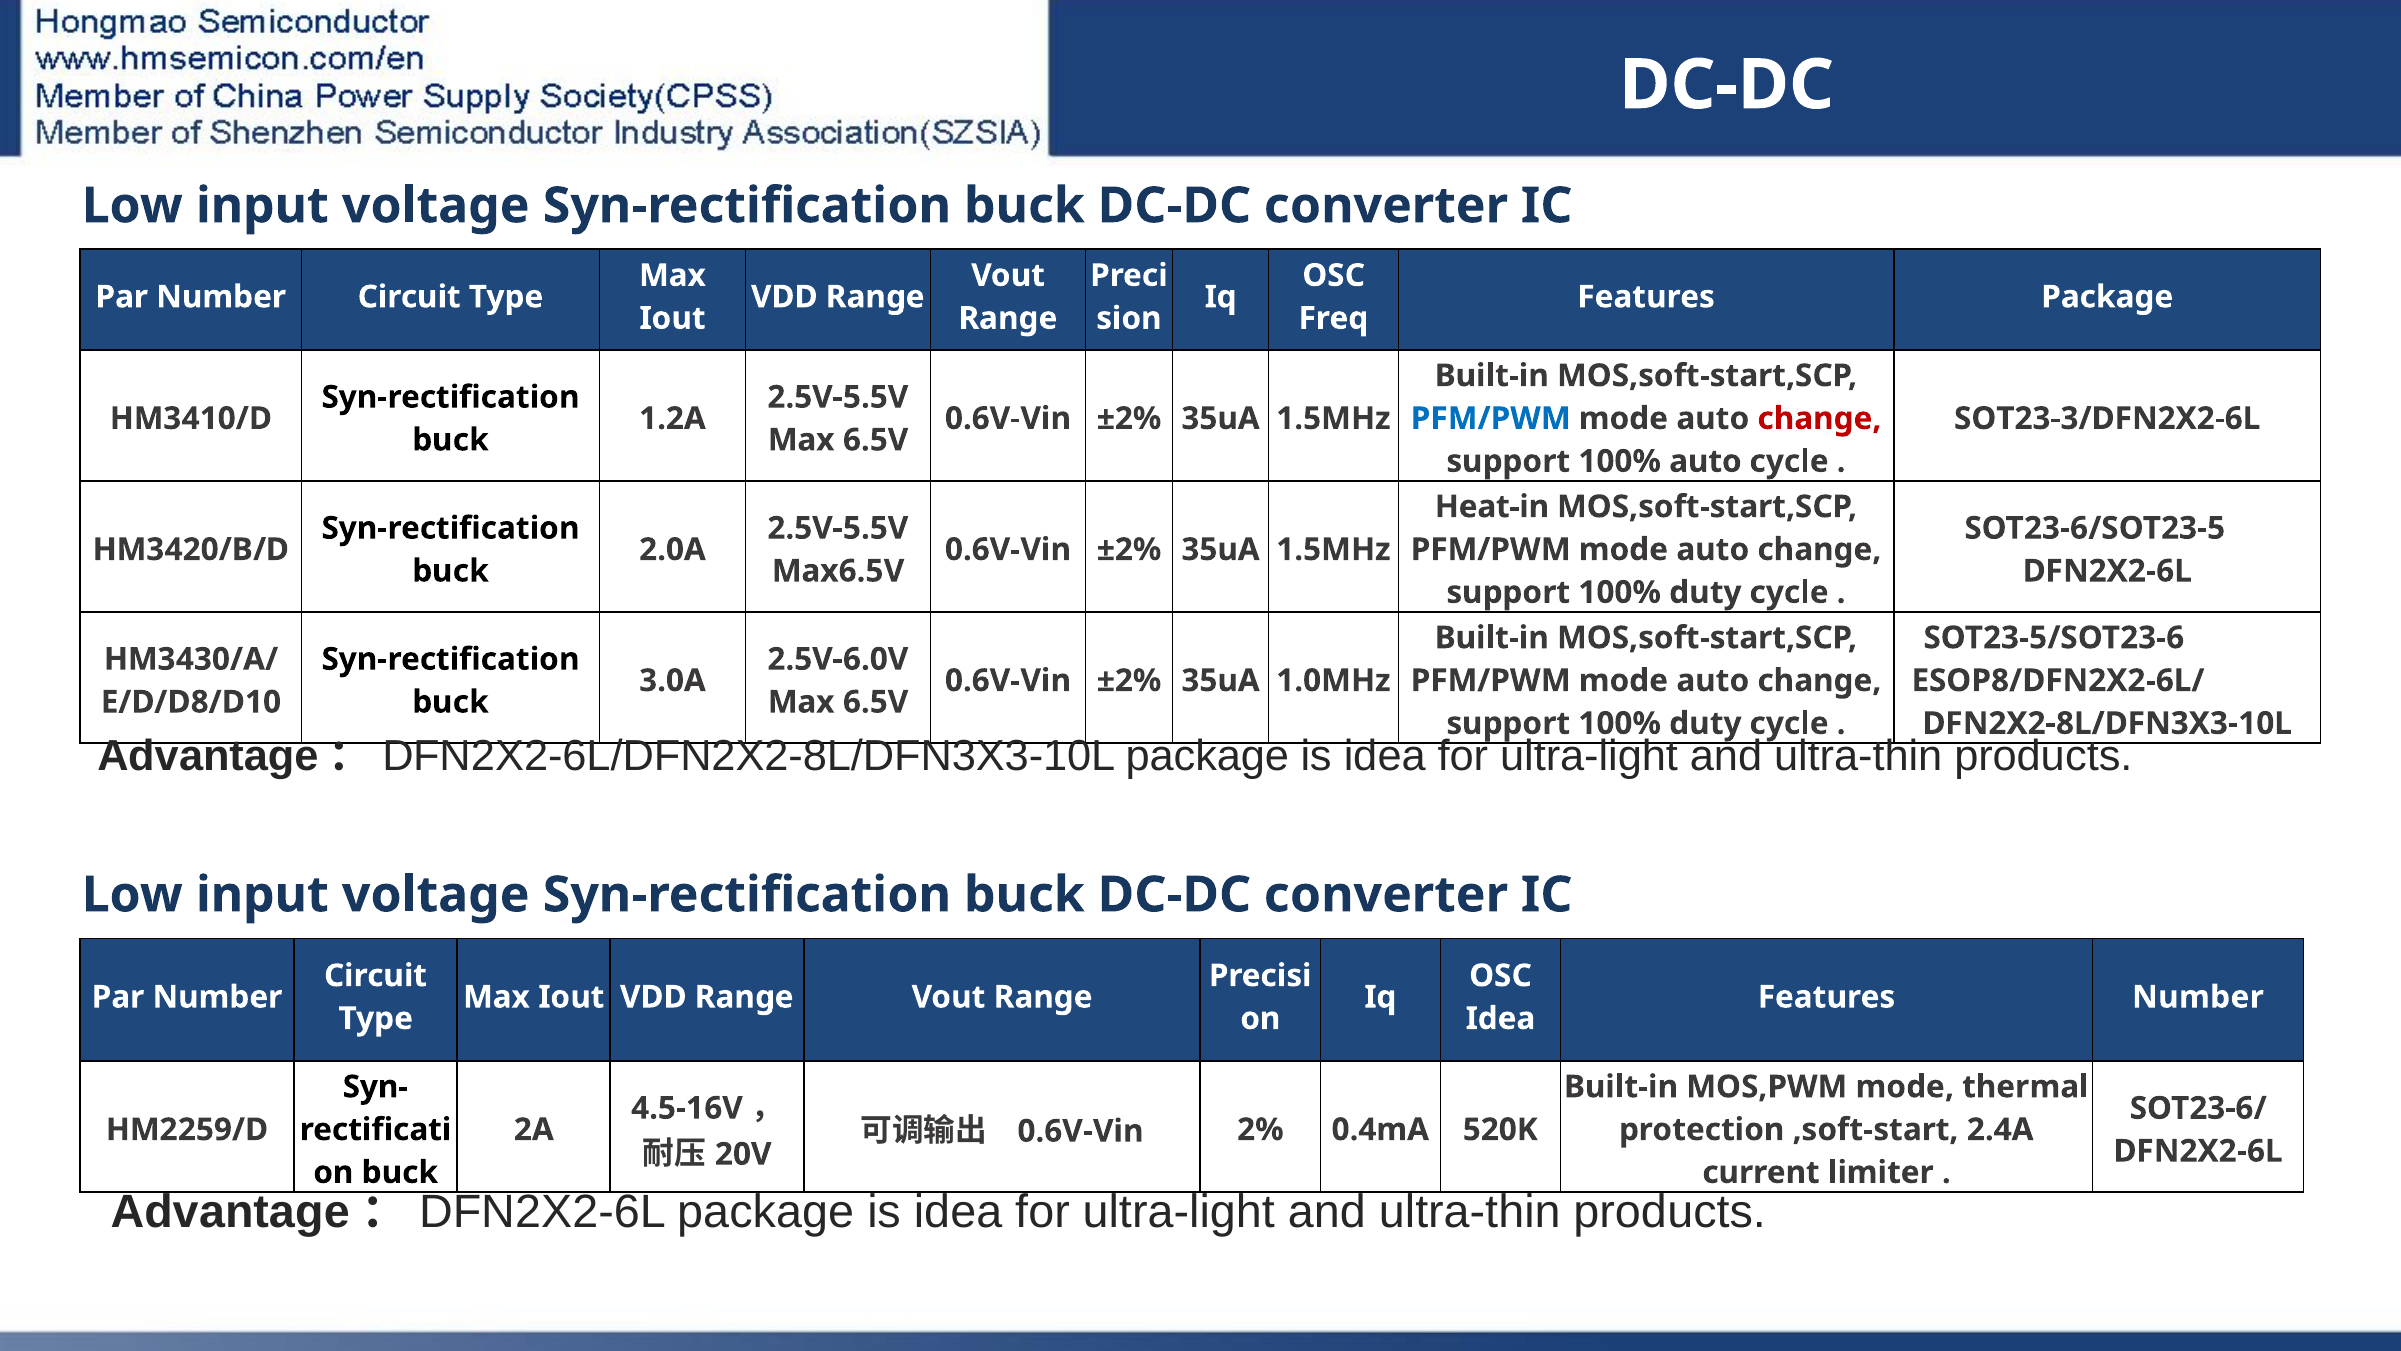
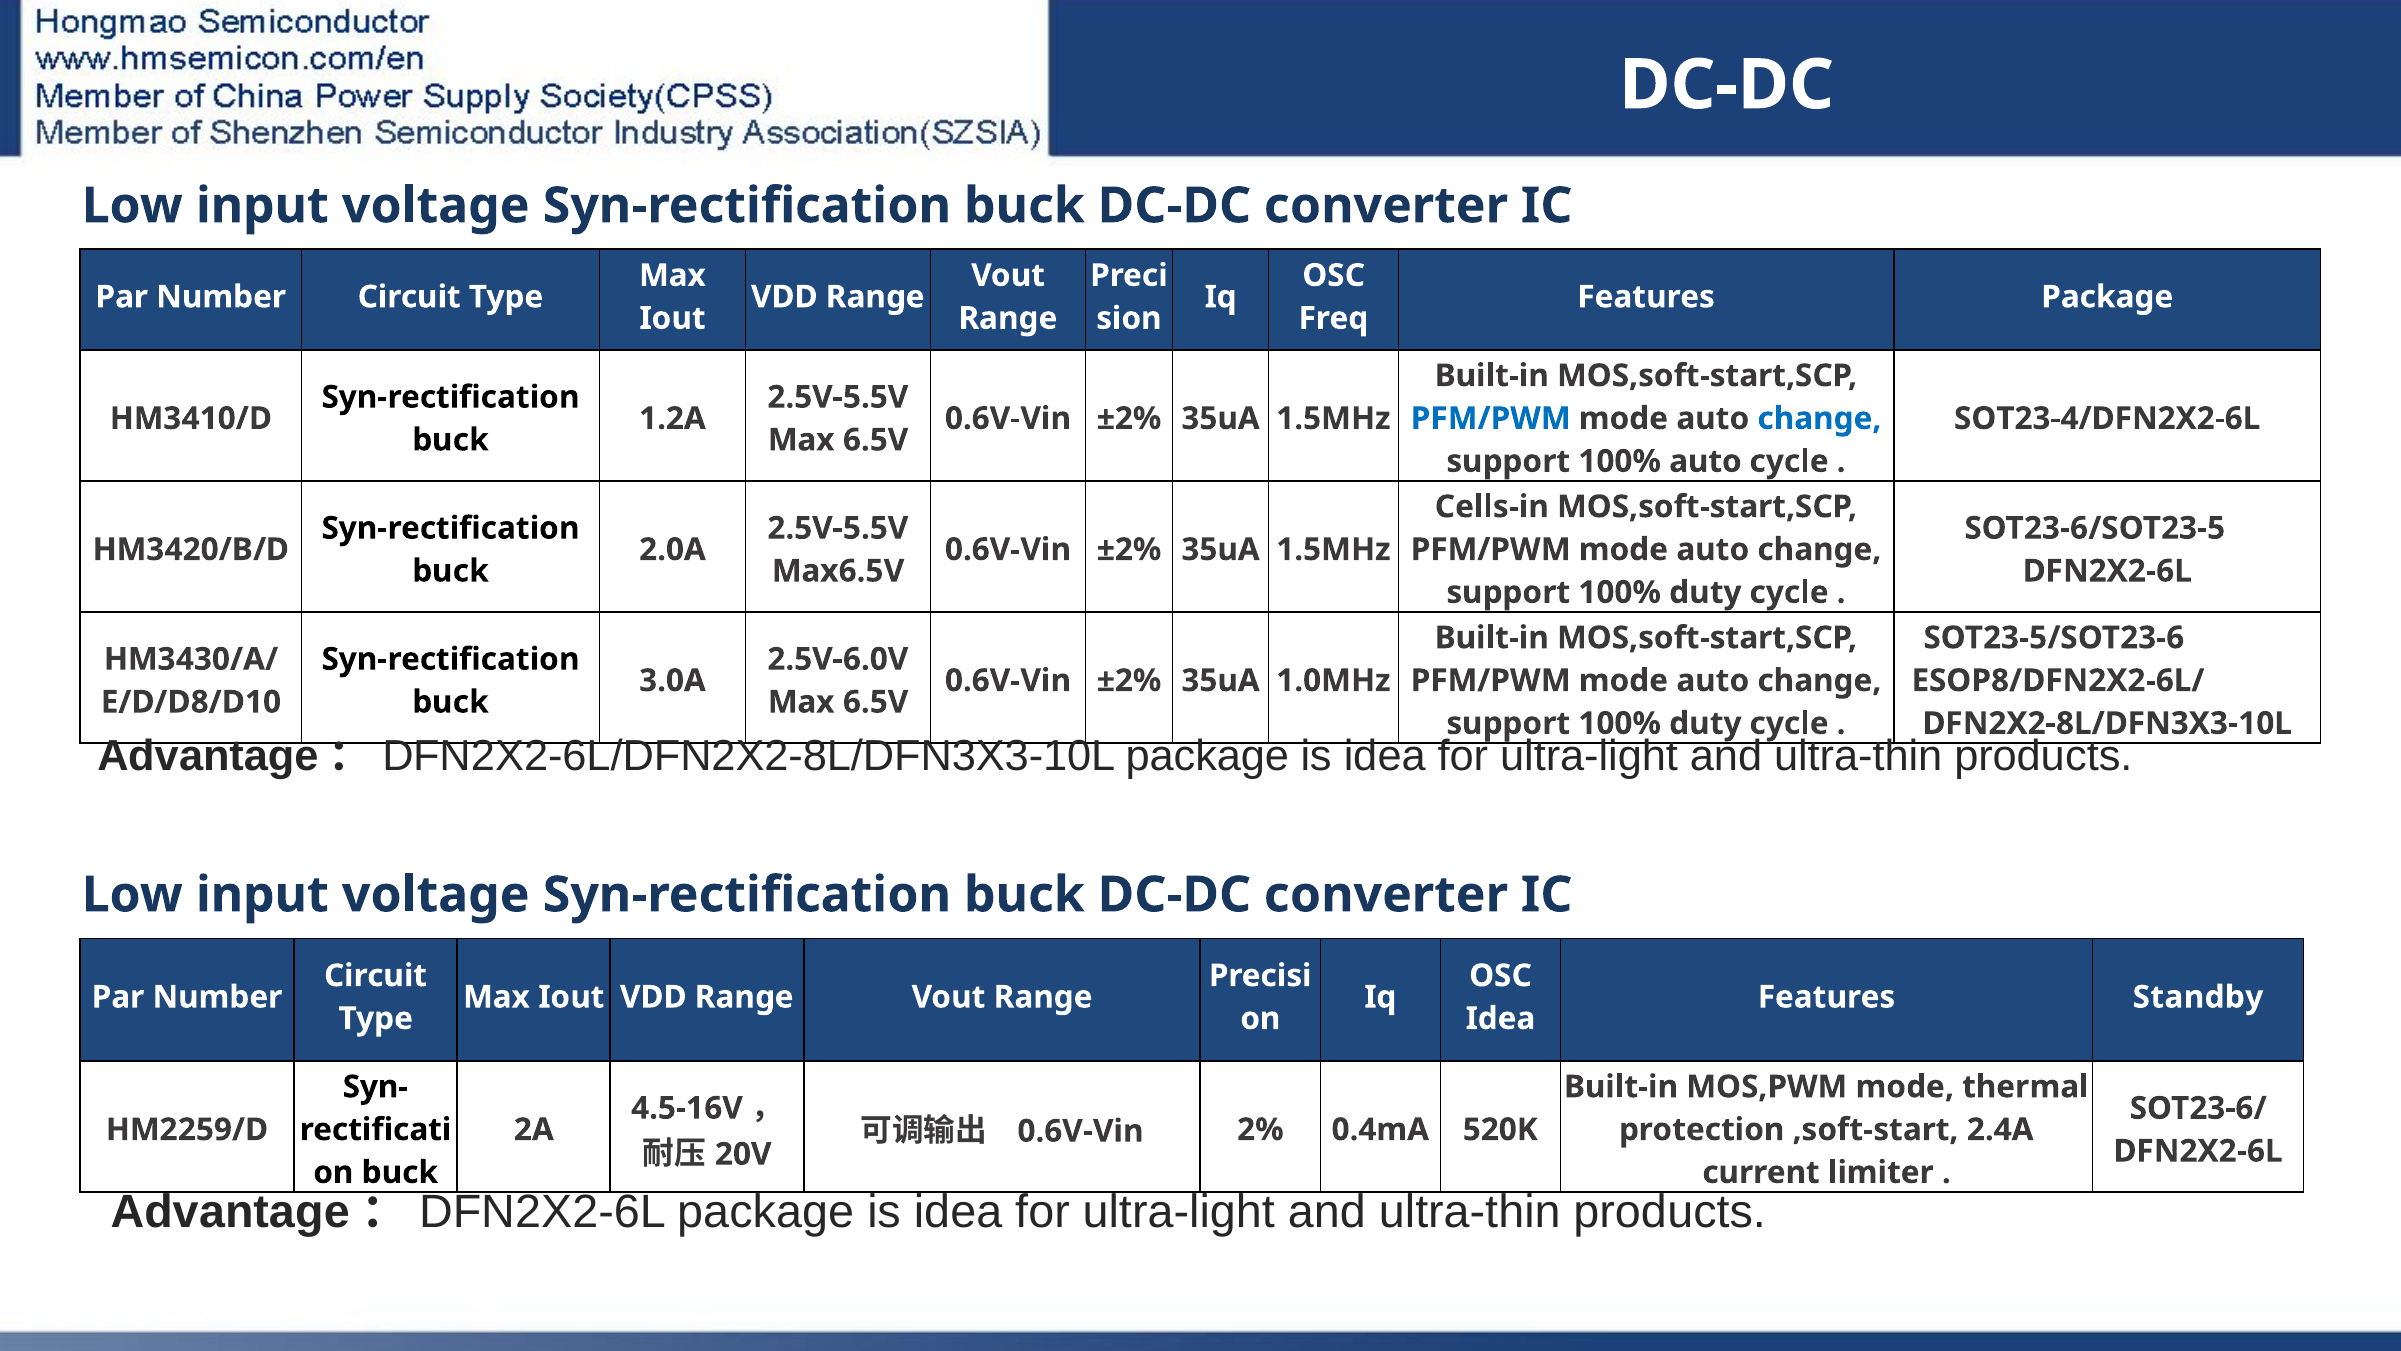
change colour: red -> blue (1819, 418)
SOT23-3/DFN2X2-6L: SOT23-3/DFN2X2-6L -> SOT23-4/DFN2X2-6L (2107, 418)
Heat-in: Heat-in -> Cells-in (1492, 507)
Features Number: Number -> Standby (2198, 997)
